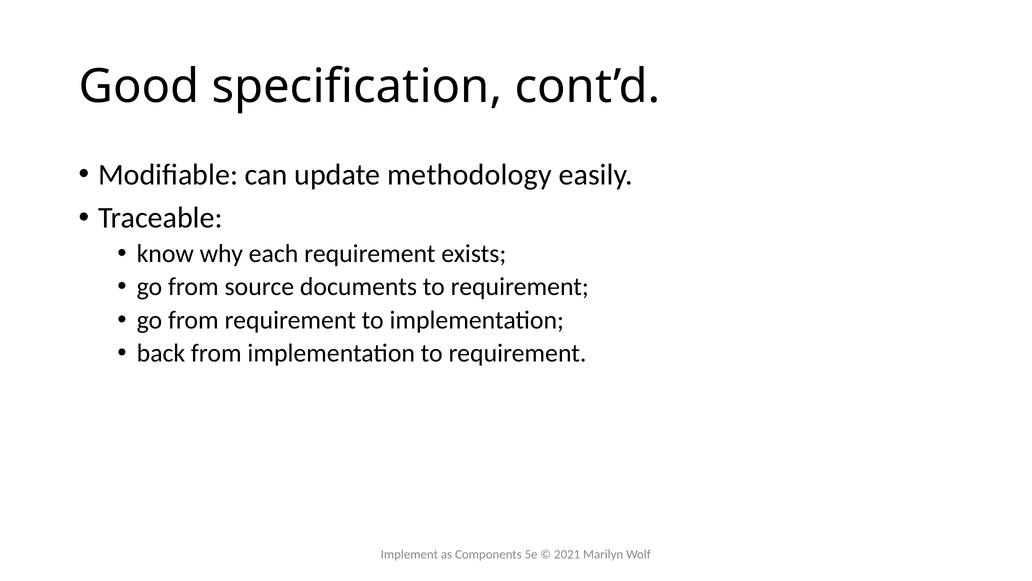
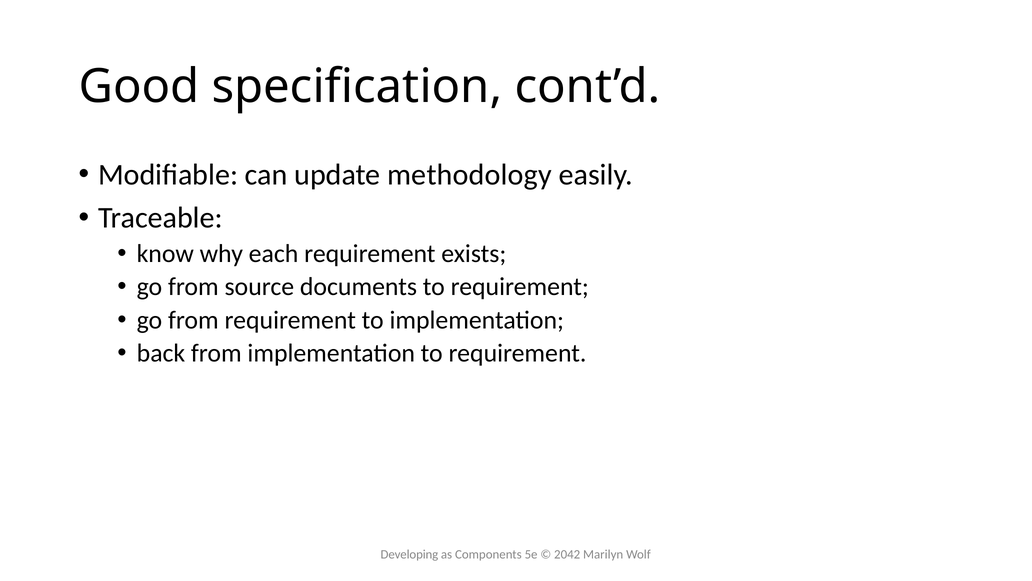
Implement: Implement -> Developing (409, 554)
2021: 2021 -> 2042 (567, 554)
